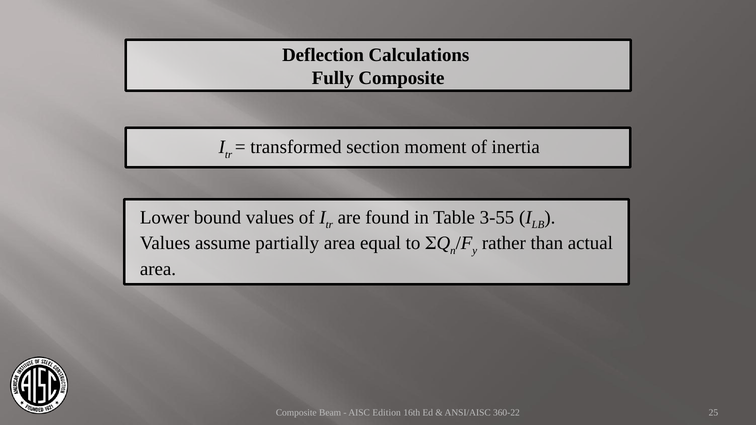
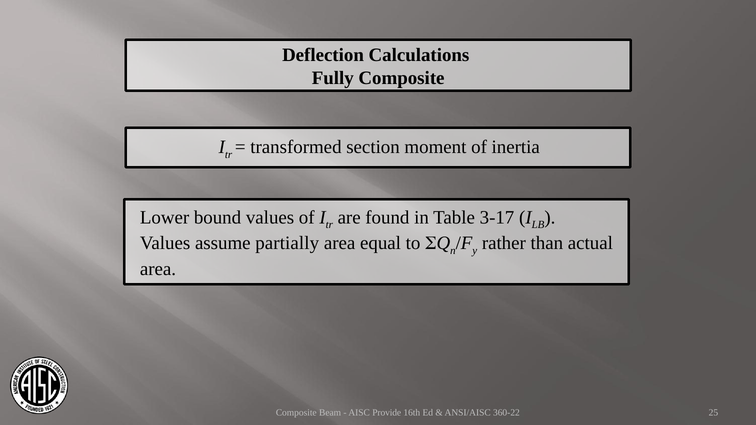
3-55: 3-55 -> 3-17 (497, 217)
Edition: Edition -> Provide (387, 413)
